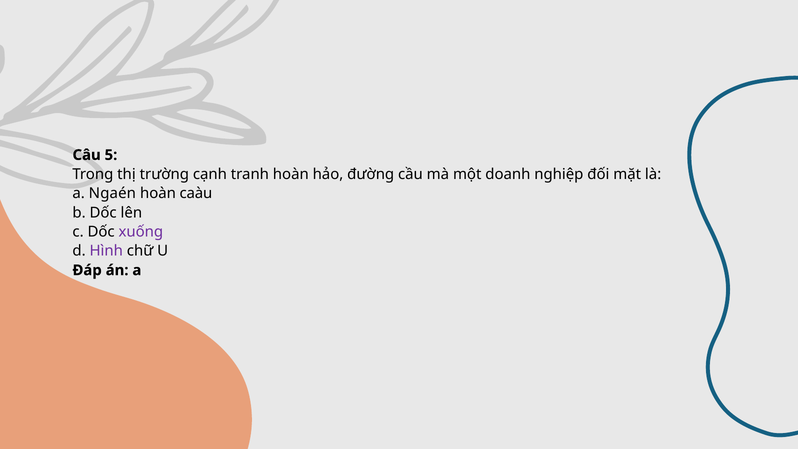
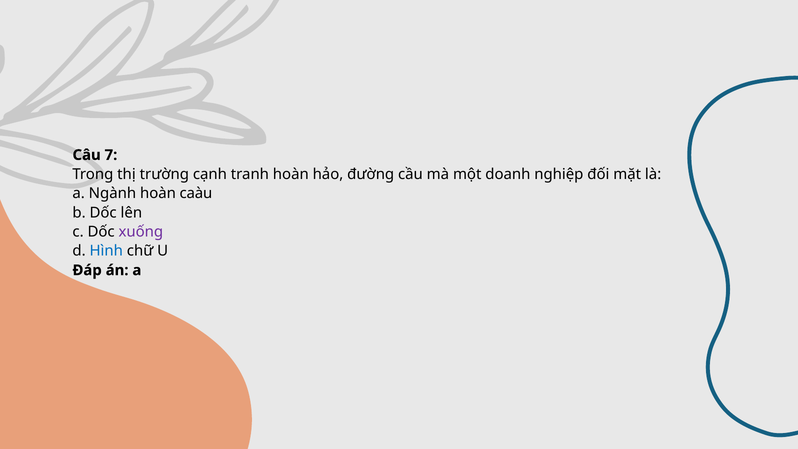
5: 5 -> 7 (111, 155)
Ngaén: Ngaén -> Ngành (112, 193)
Hình colour: purple -> blue (106, 251)
